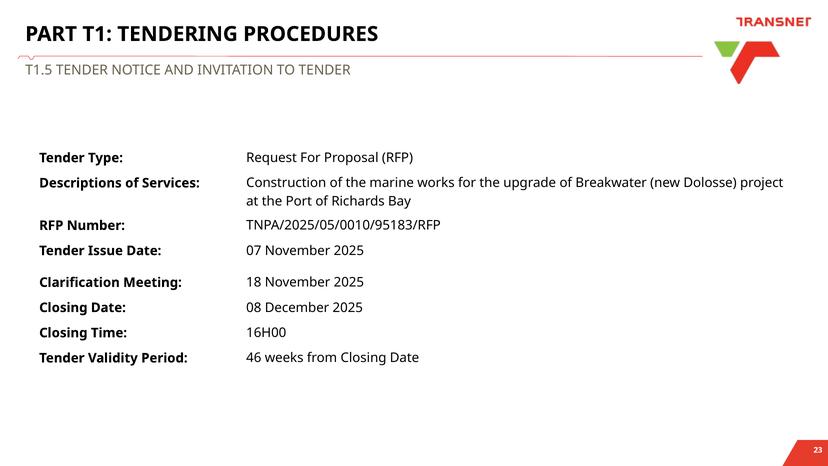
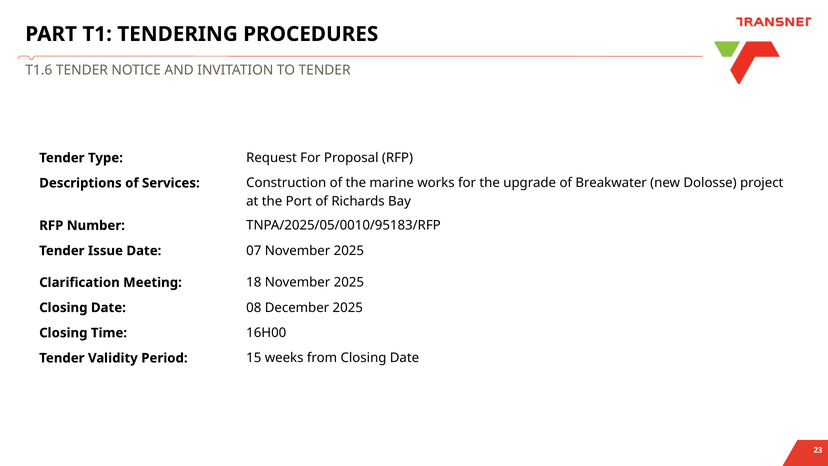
T1.5: T1.5 -> T1.6 (39, 70)
46: 46 -> 15 (254, 358)
